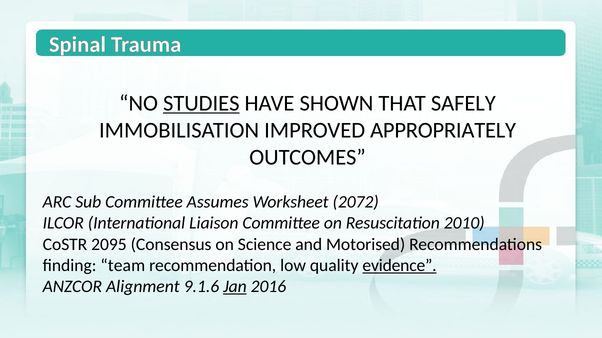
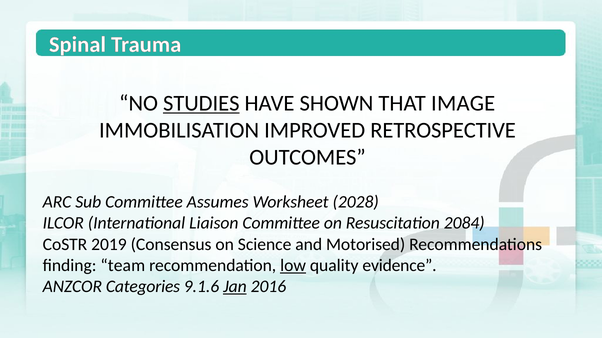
SAFELY: SAFELY -> IMAGE (463, 104)
APPROPRIATELY: APPROPRIATELY -> RETROSPECTIVE (443, 131)
2072: 2072 -> 2028 (356, 203)
2010: 2010 -> 2084 (464, 224)
2095: 2095 -> 2019 (109, 245)
low underline: none -> present (293, 266)
evidence underline: present -> none (400, 266)
Alignment: Alignment -> Categories (143, 287)
